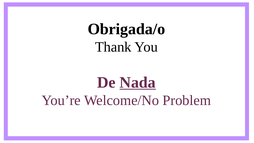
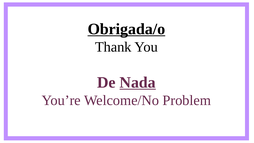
Obrigada/o underline: none -> present (126, 29)
